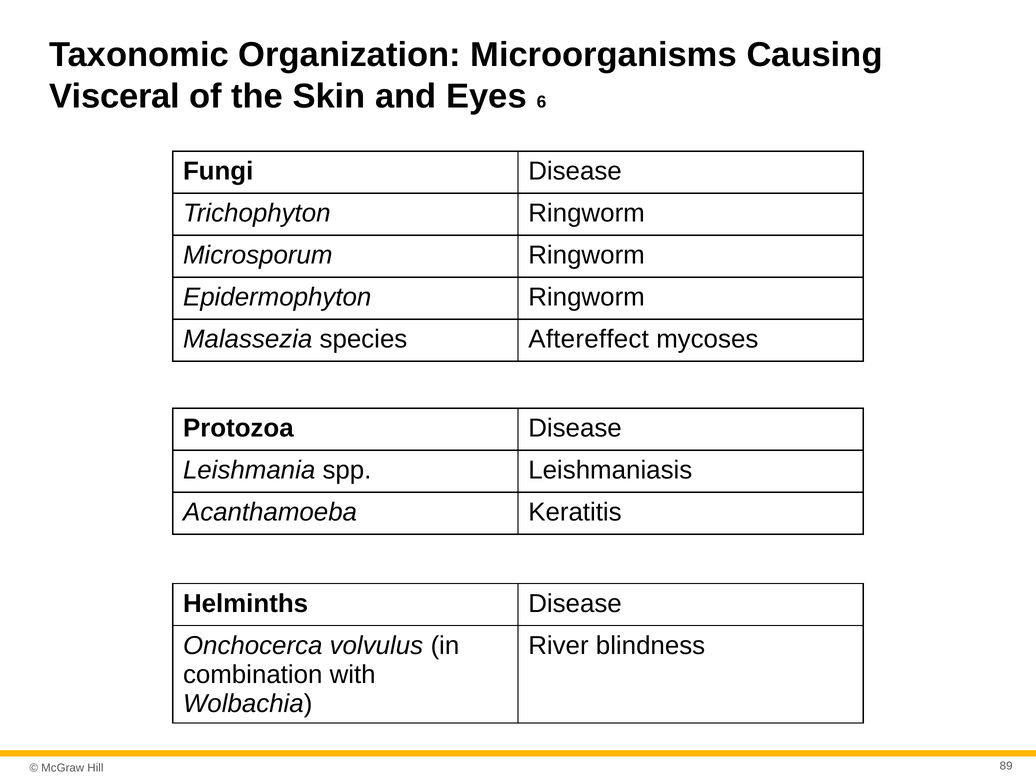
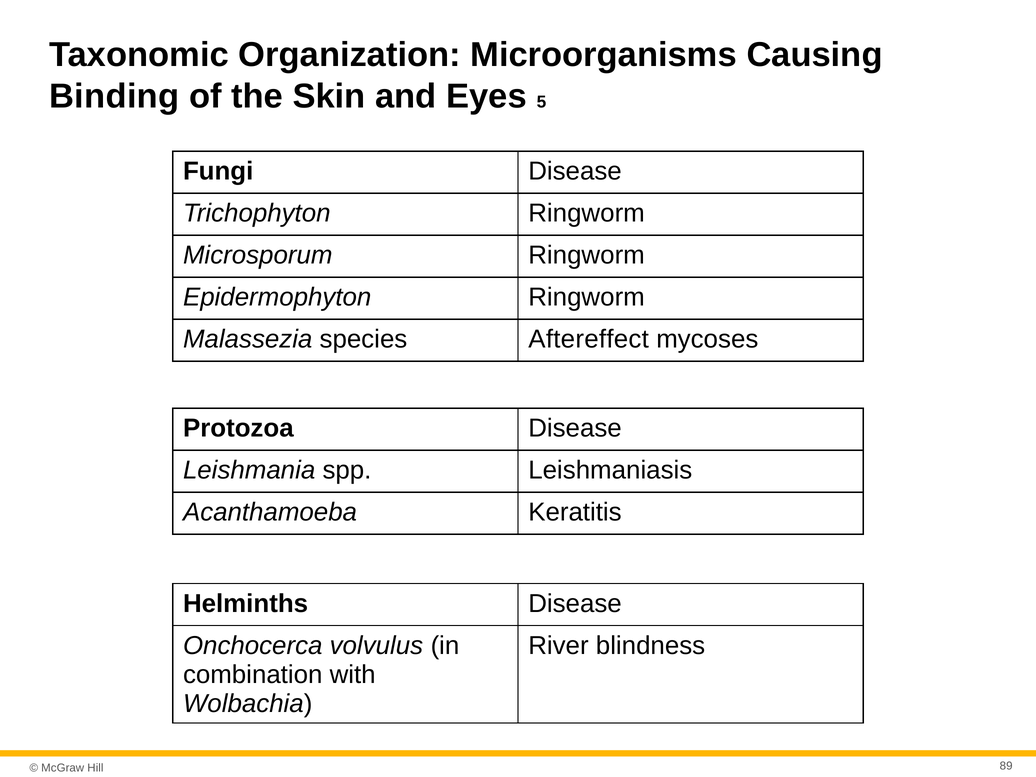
Visceral: Visceral -> Binding (114, 96)
6: 6 -> 5 (541, 102)
